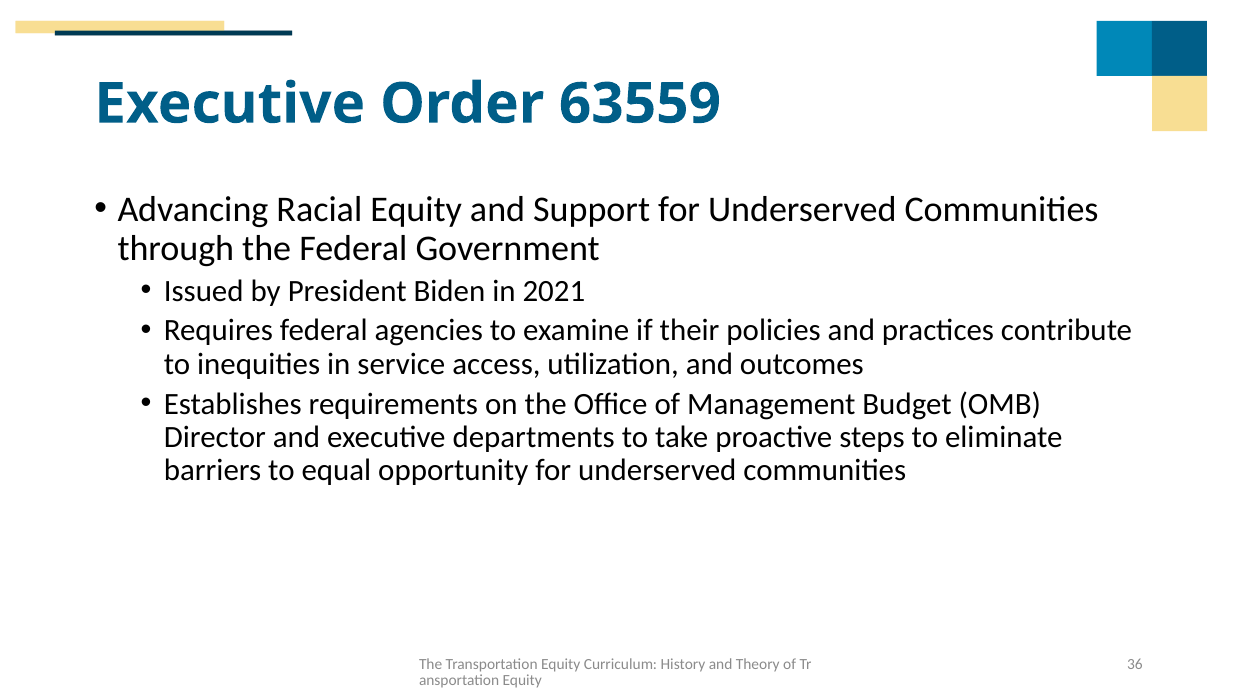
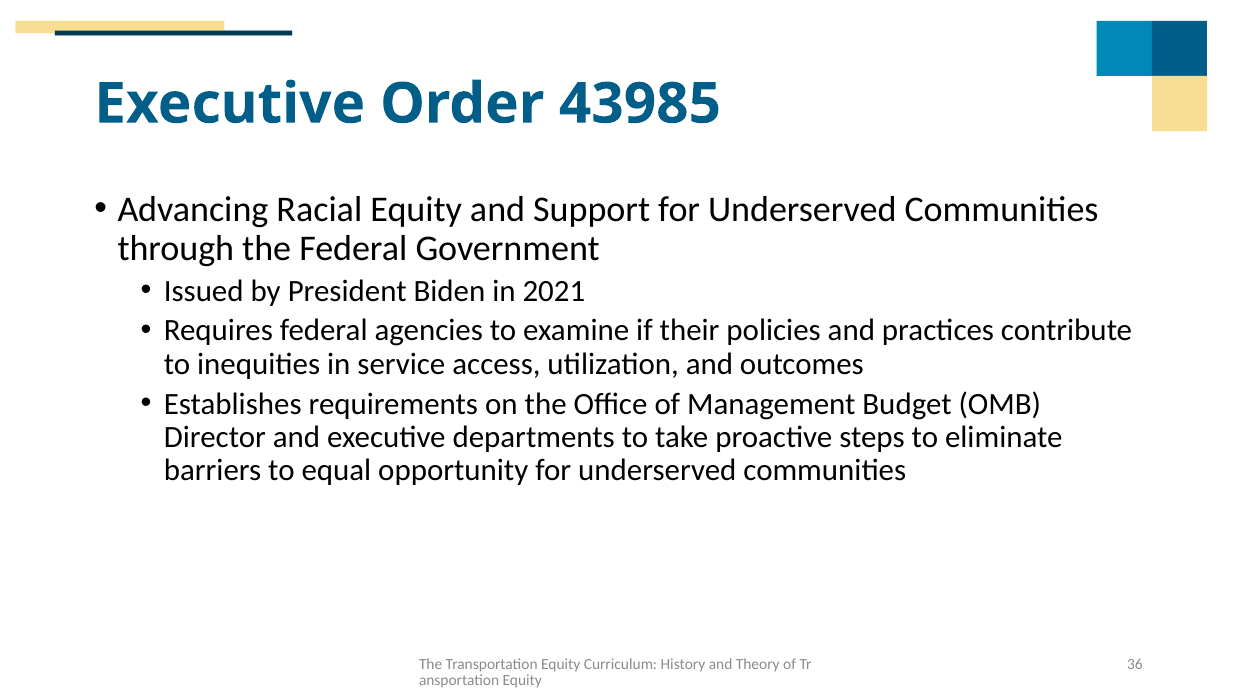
63559: 63559 -> 43985 (640, 104)
